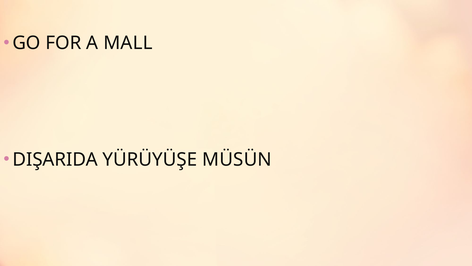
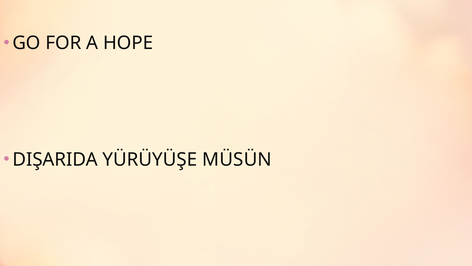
MALL: MALL -> HOPE (128, 43)
